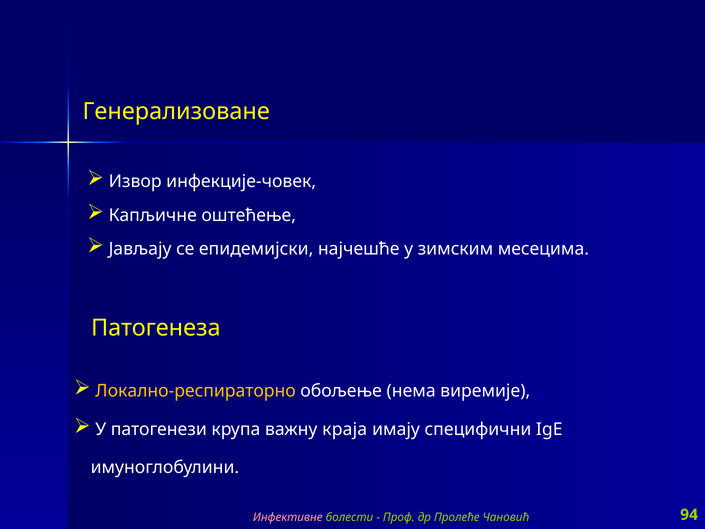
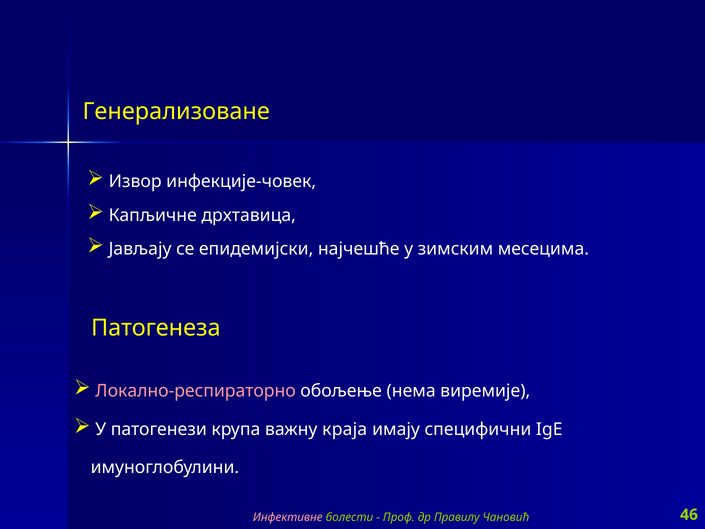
оштећење: оштећење -> дрхтавица (249, 215)
Локално-респираторно colour: yellow -> pink (196, 391)
Пролеће: Пролеће -> Правилу (457, 517)
94: 94 -> 46 (689, 514)
